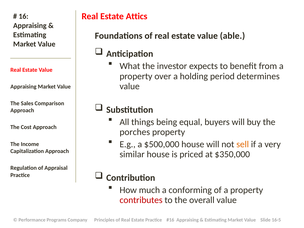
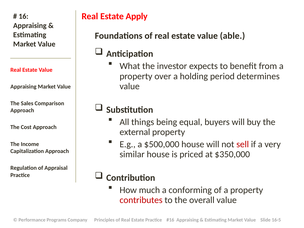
Attics: Attics -> Apply (137, 16)
porches: porches -> external (135, 132)
sell colour: orange -> red (243, 144)
